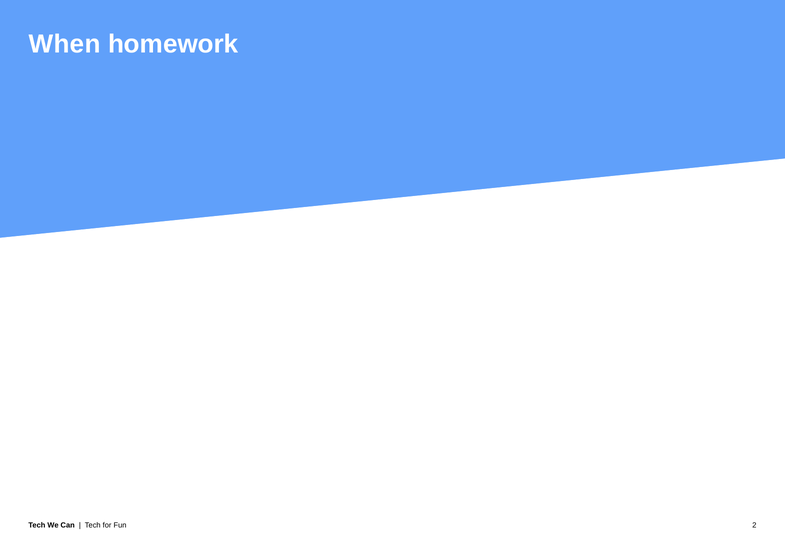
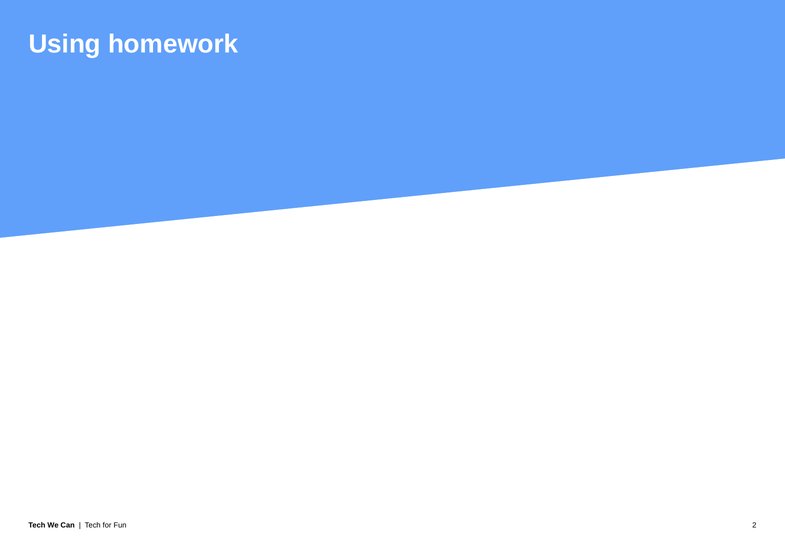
When: When -> Using (65, 44)
